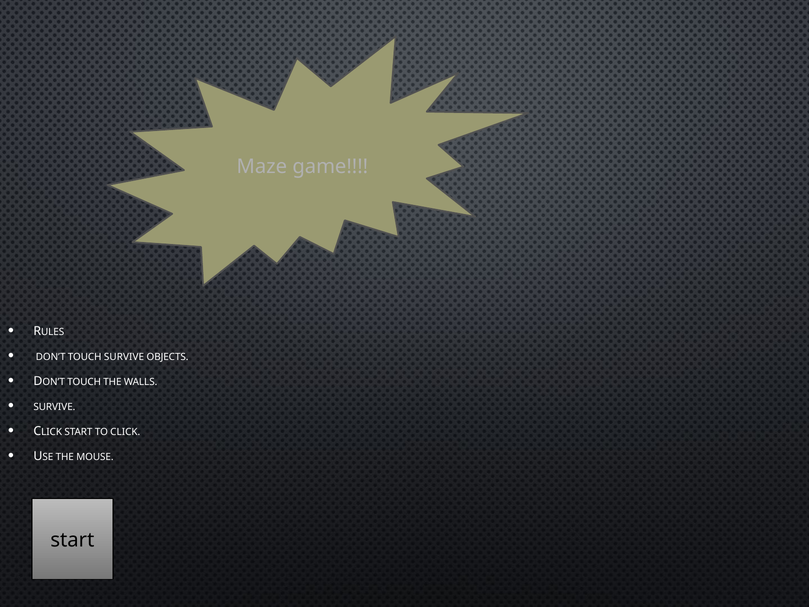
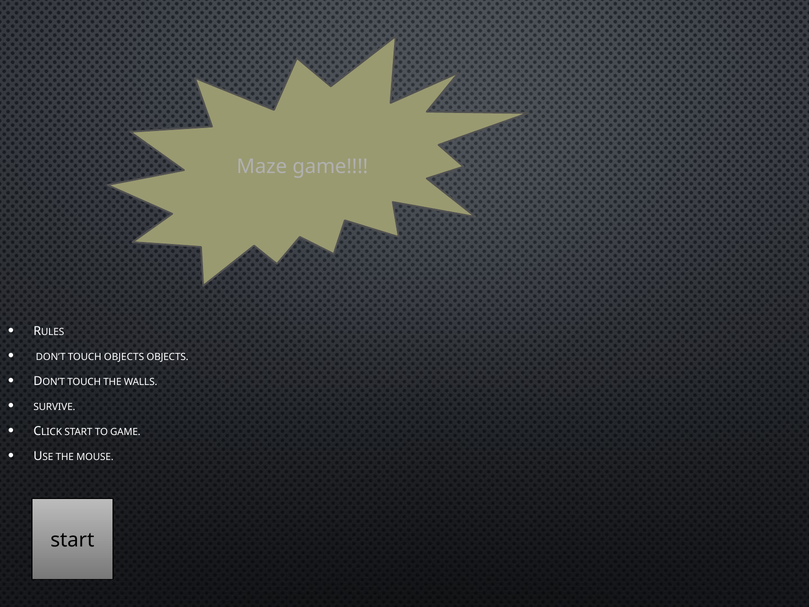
TOUCH SURVIVE: SURVIVE -> OBJECTS (124, 357)
TO CLICK: CLICK -> GAME (125, 432)
